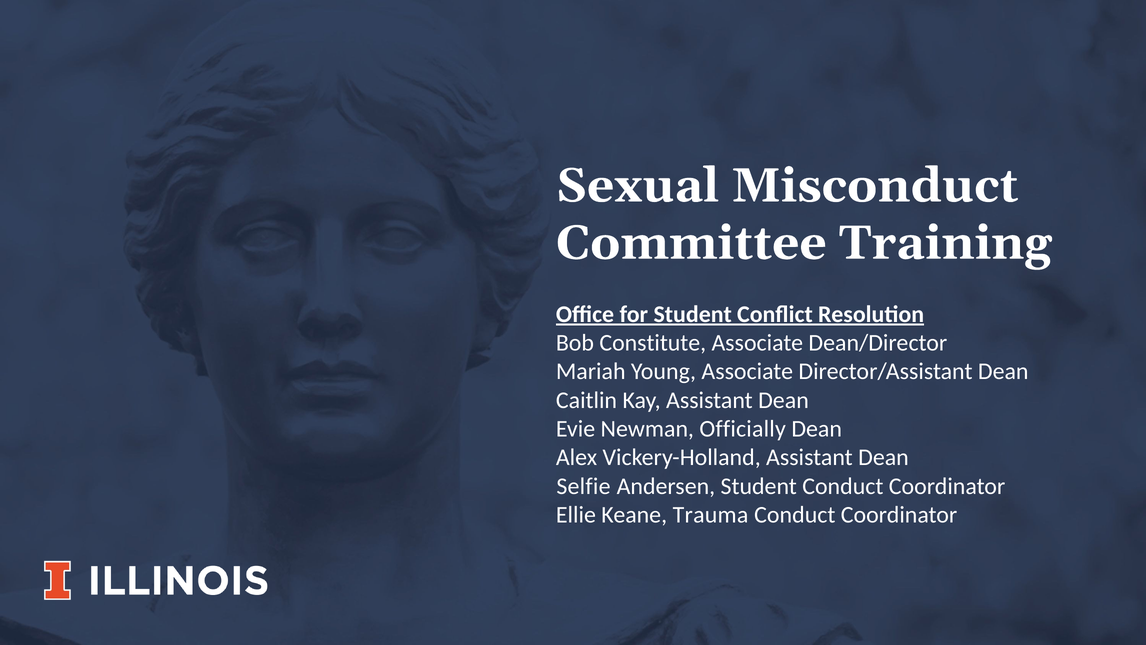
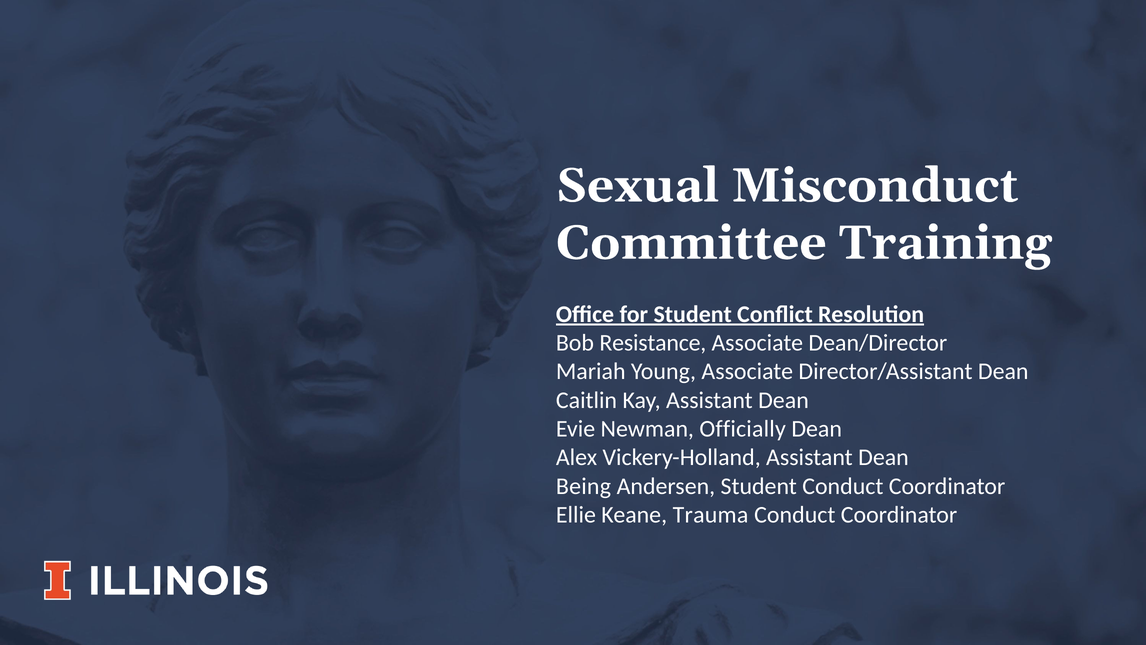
Constitute: Constitute -> Resistance (653, 343)
Selfie: Selfie -> Being (583, 486)
